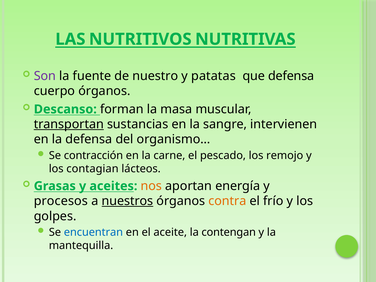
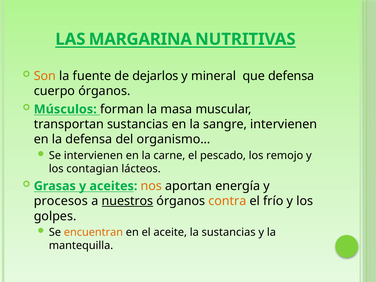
NUTRITIVOS: NUTRITIVOS -> MARGARINA (140, 39)
Son colour: purple -> orange (45, 76)
nuestro: nuestro -> dejarlos (155, 76)
patatas: patatas -> mineral (214, 76)
Descanso: Descanso -> Músculos (65, 109)
transportan underline: present -> none (69, 124)
Se contracción: contracción -> intervienen (93, 156)
encuentran colour: blue -> orange (93, 232)
la contengan: contengan -> sustancias (229, 232)
